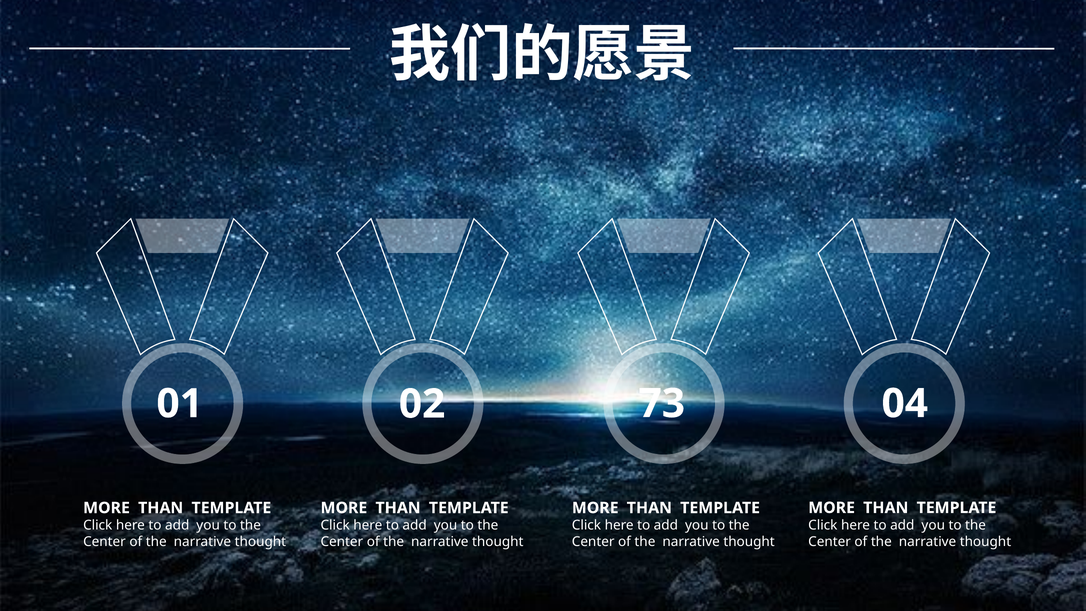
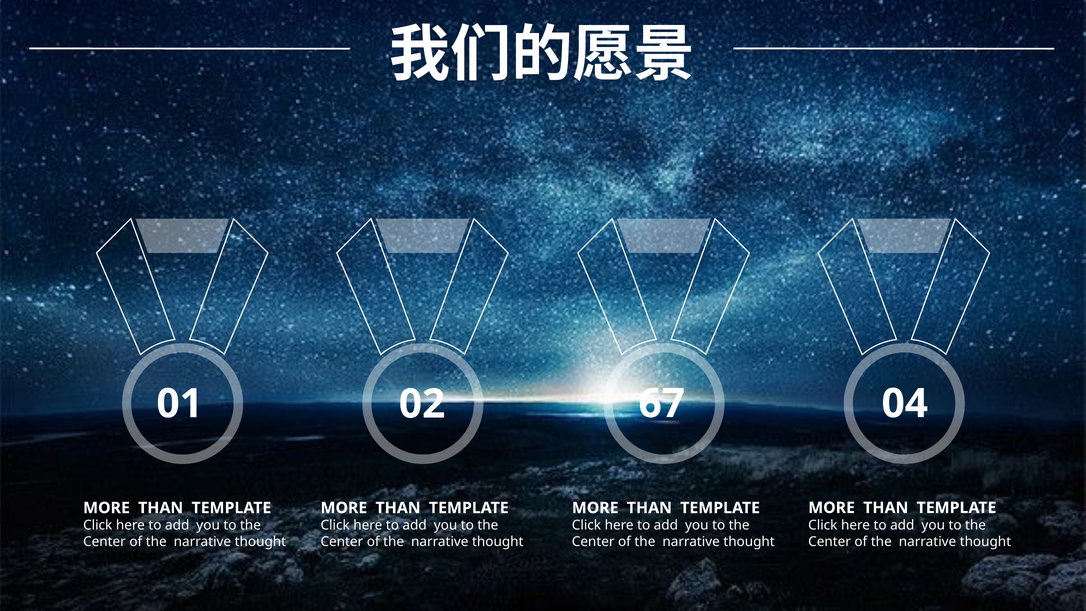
73: 73 -> 67 (662, 404)
